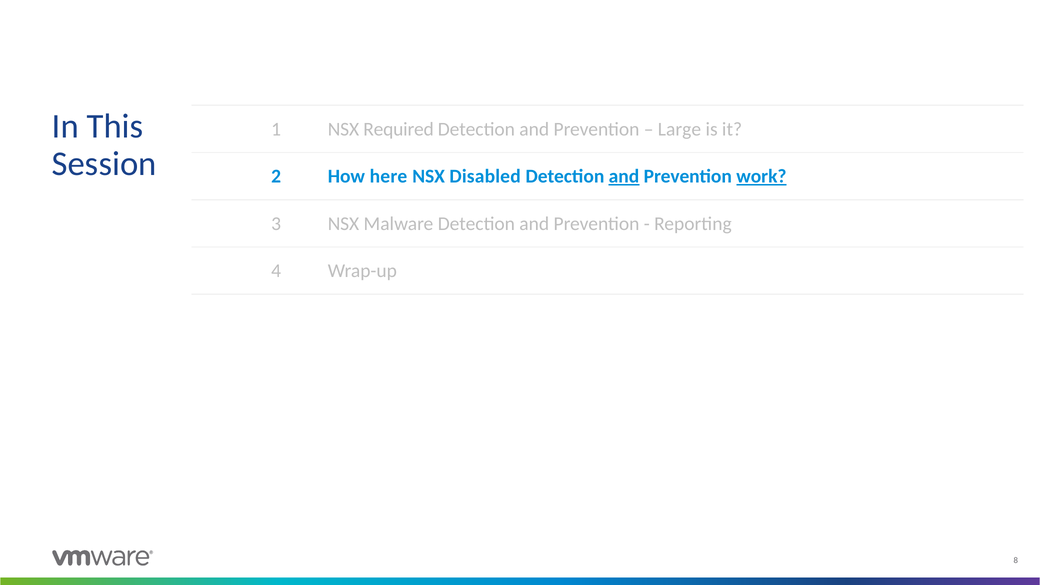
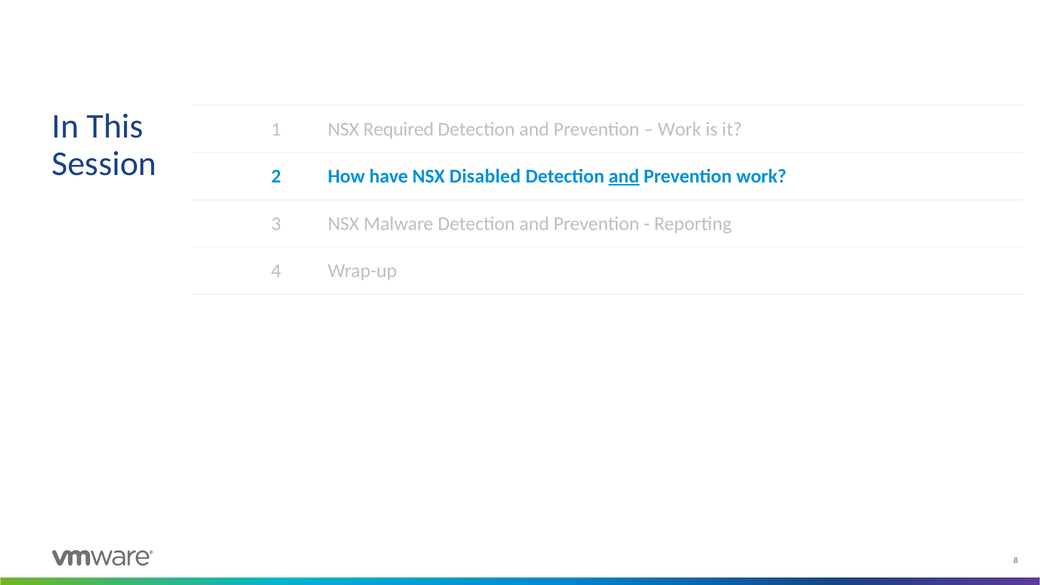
Large: Large -> Work (679, 129)
here: here -> have (389, 176)
work underline: present -> none (761, 176)
